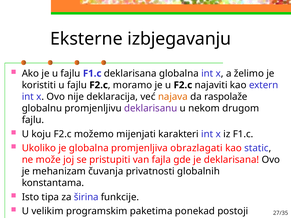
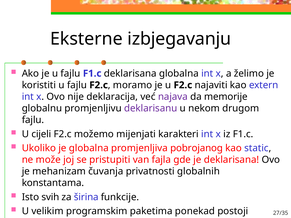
najava colour: orange -> purple (173, 97)
raspolaže: raspolaže -> memorije (226, 97)
koju: koju -> cijeli (41, 134)
obrazlagati: obrazlagati -> pobrojanog (197, 148)
tipa: tipa -> svih (50, 197)
